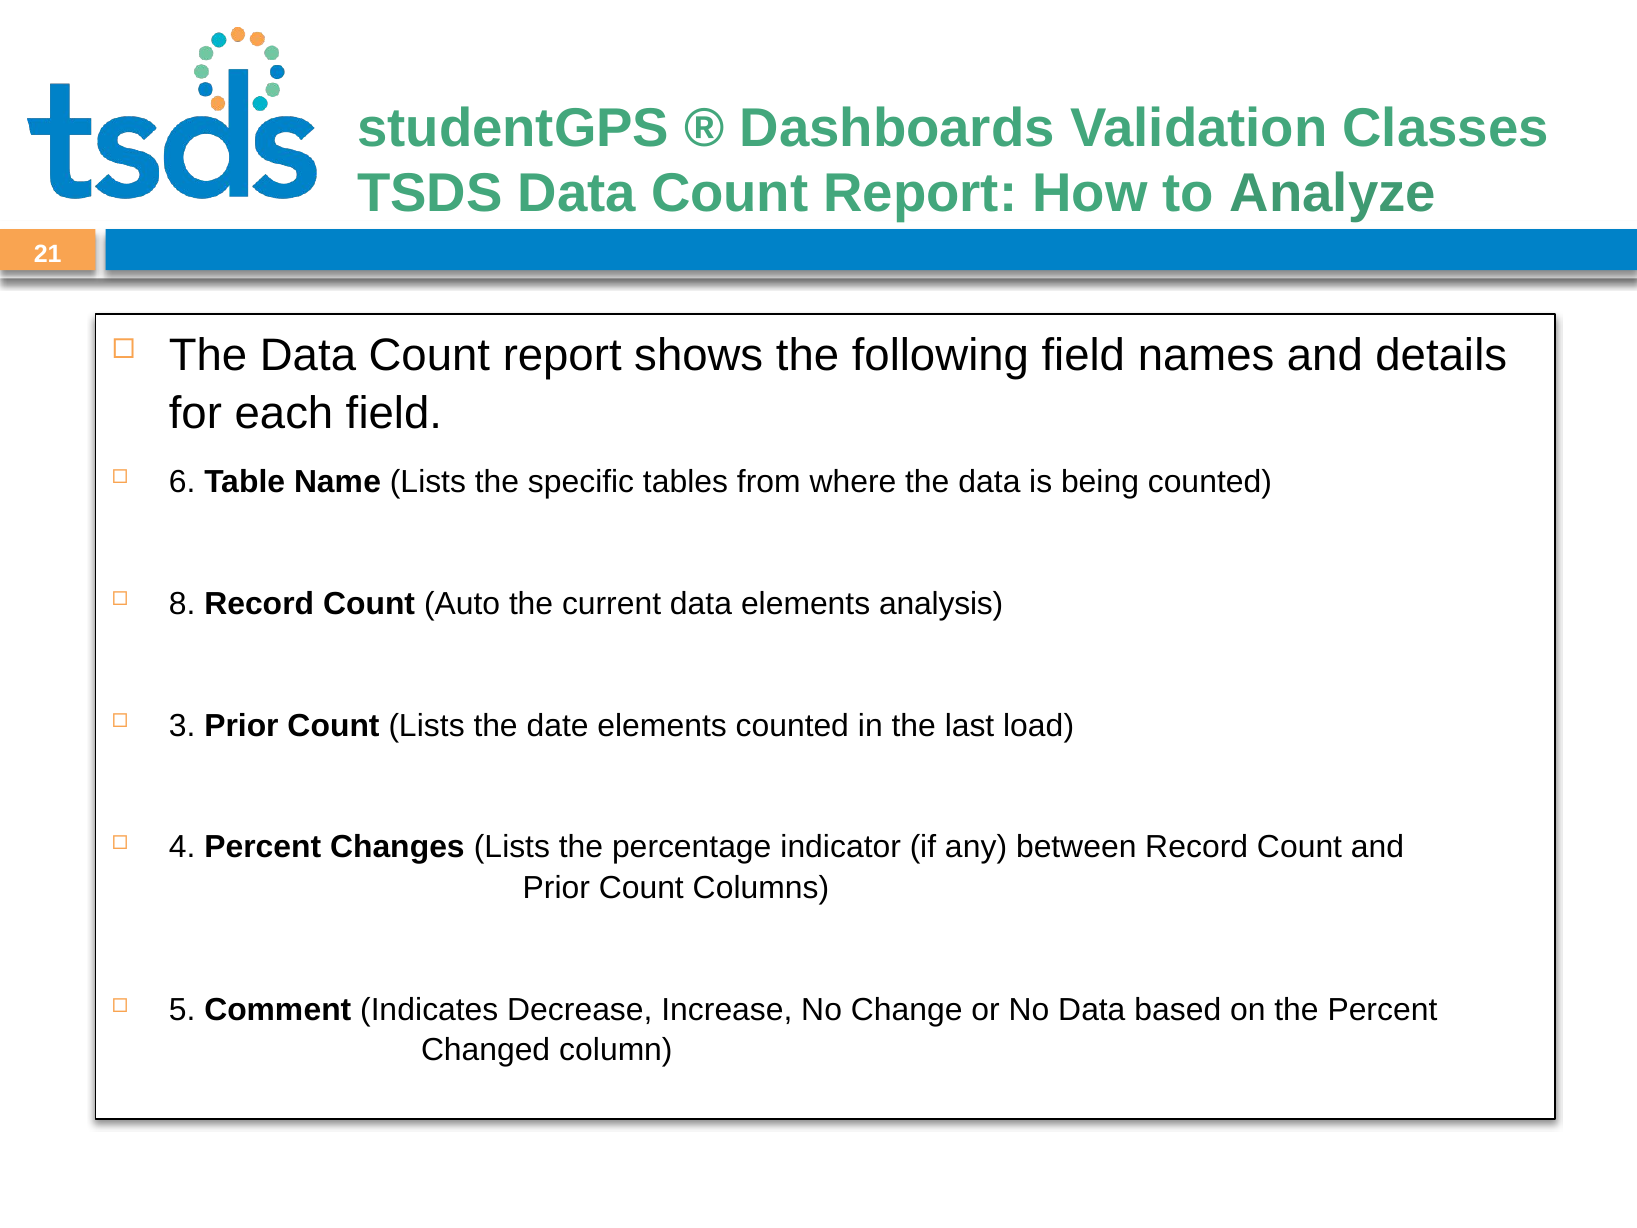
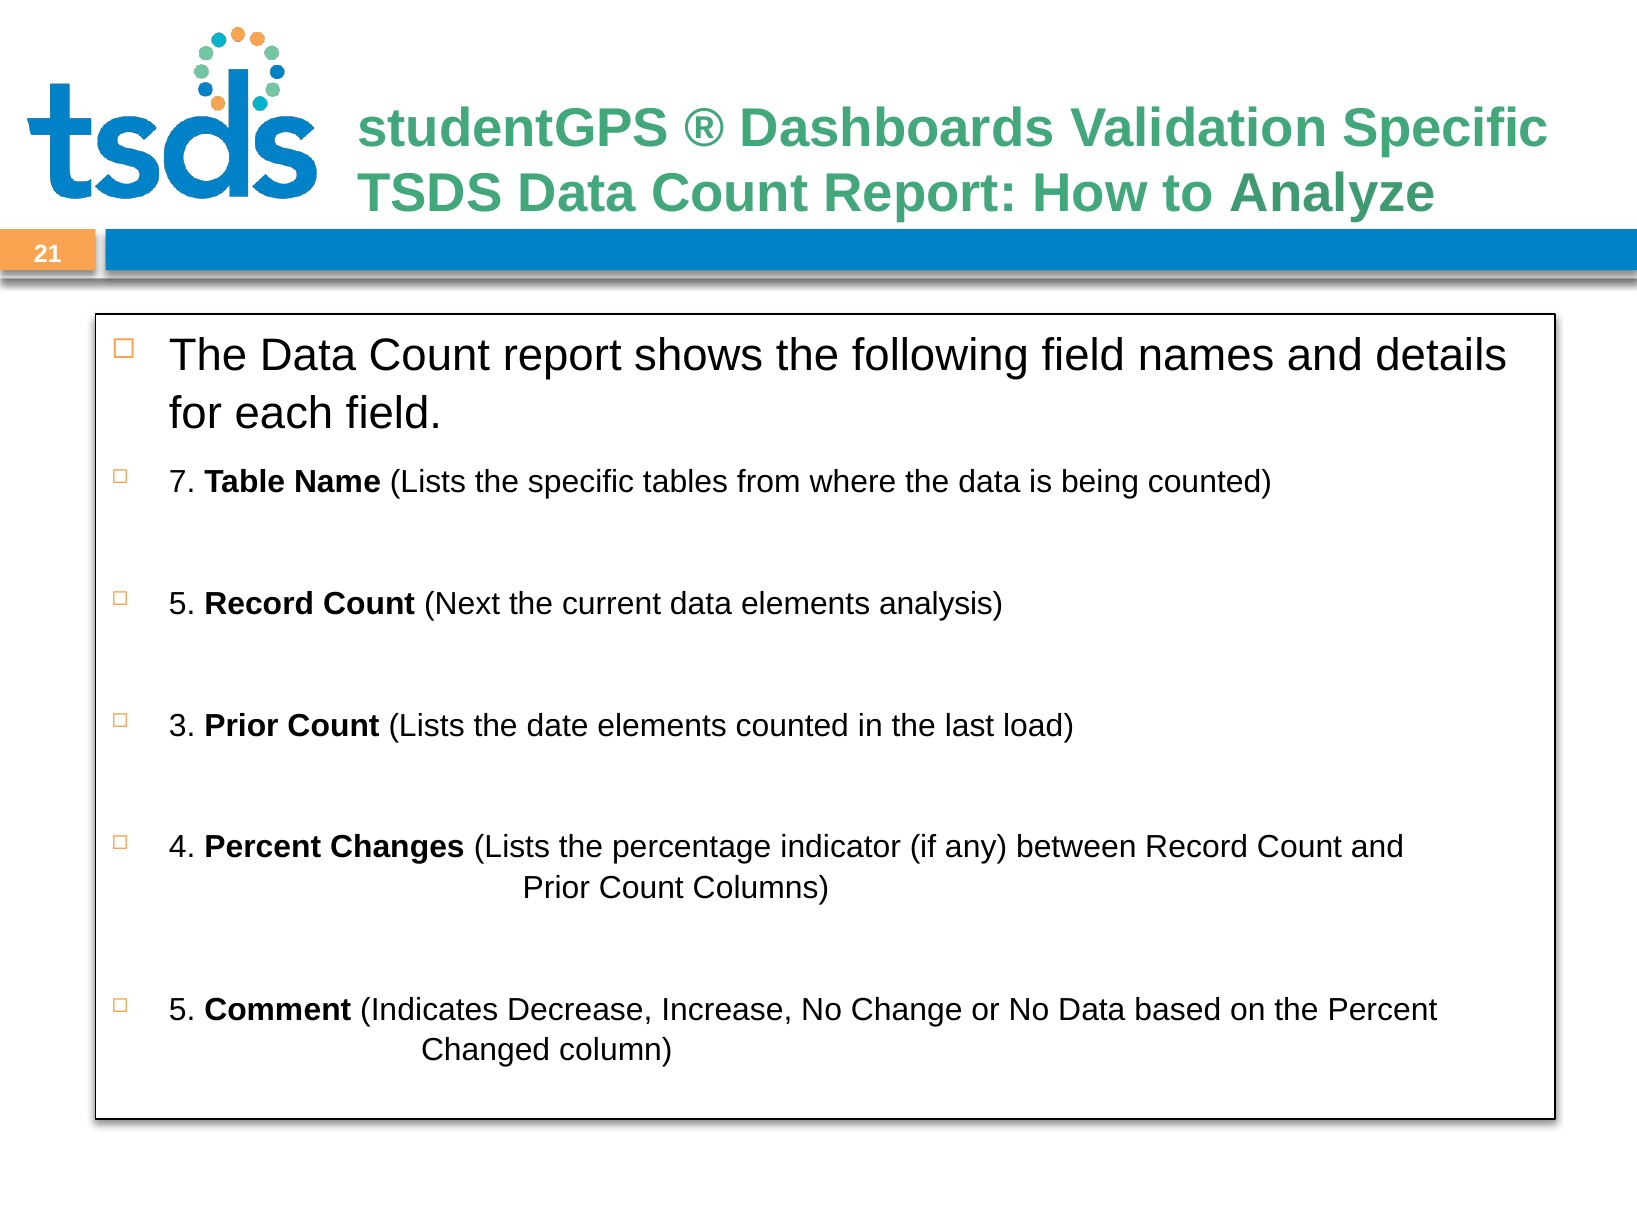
Classes: Classes -> Specific (1446, 128)
6: 6 -> 7 (182, 481)
8: 8 -> 5 (182, 603)
Auto: Auto -> Next (462, 603)
